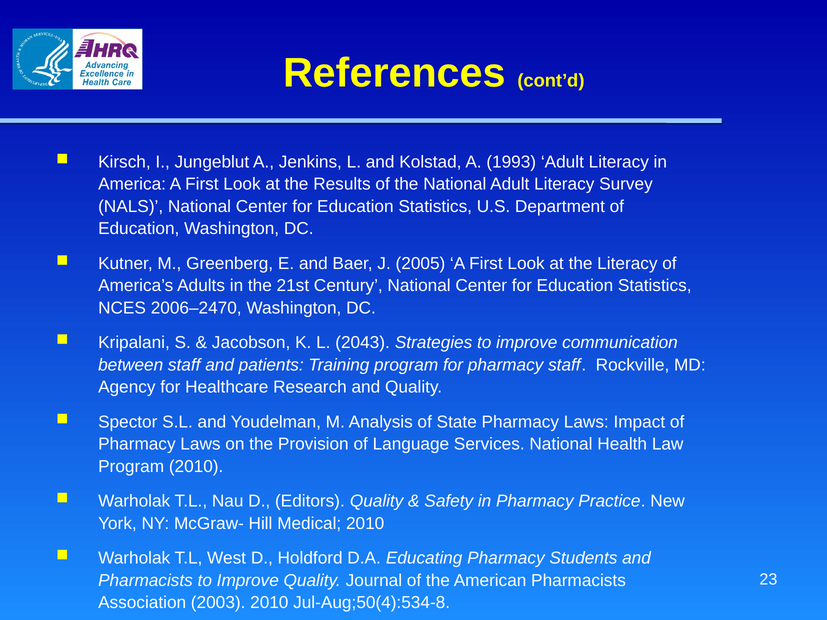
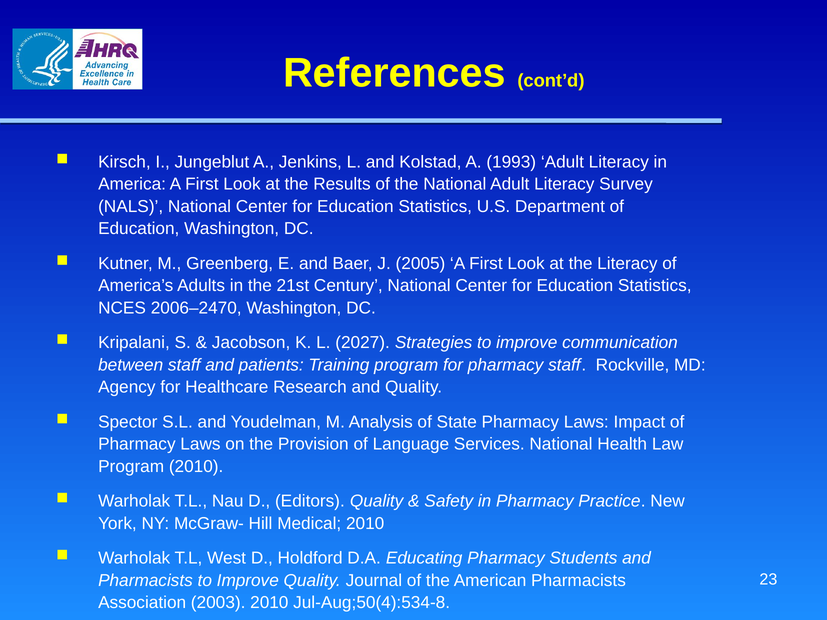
2043: 2043 -> 2027 (363, 343)
